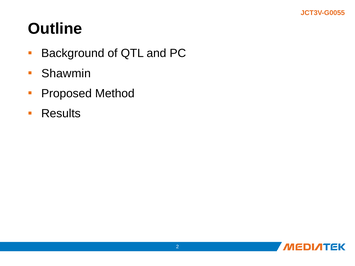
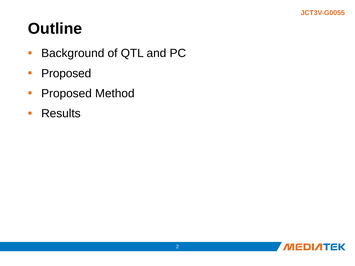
Shawmin: Shawmin -> Proposed (66, 73)
